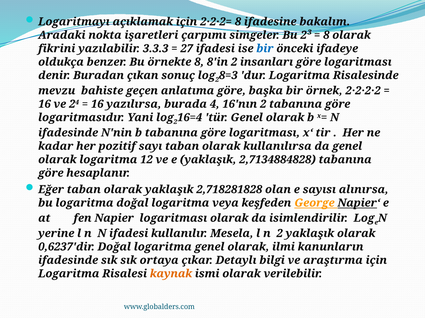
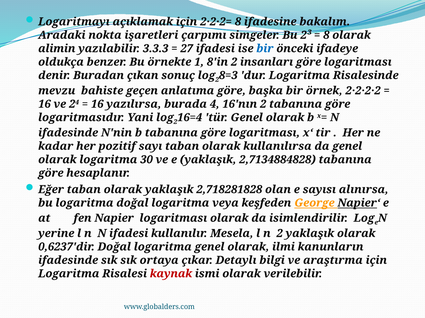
fikrini: fikrini -> alimin (57, 49)
örnekte 8: 8 -> 1 (199, 62)
12: 12 -> 30 (146, 160)
kaynak colour: orange -> red (171, 274)
